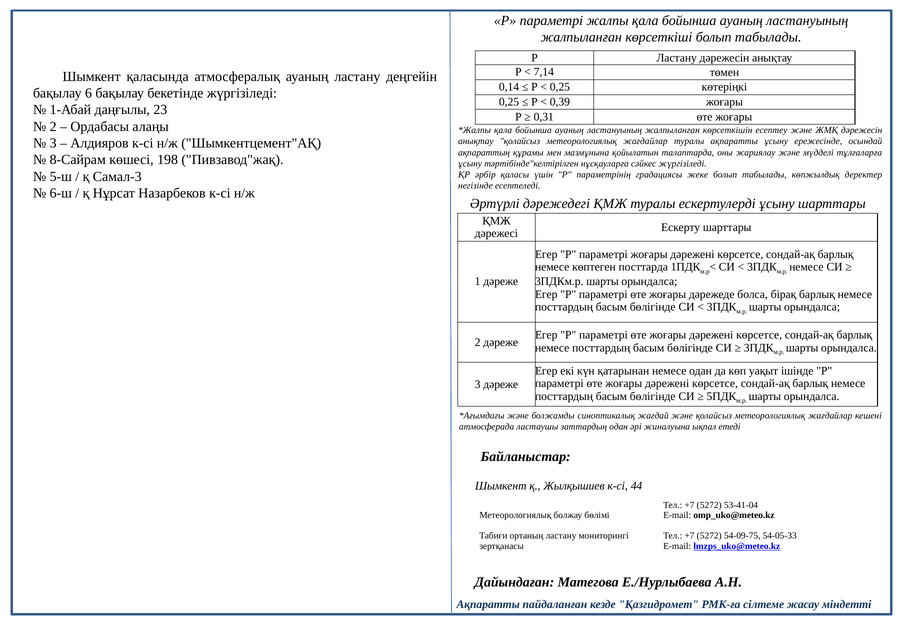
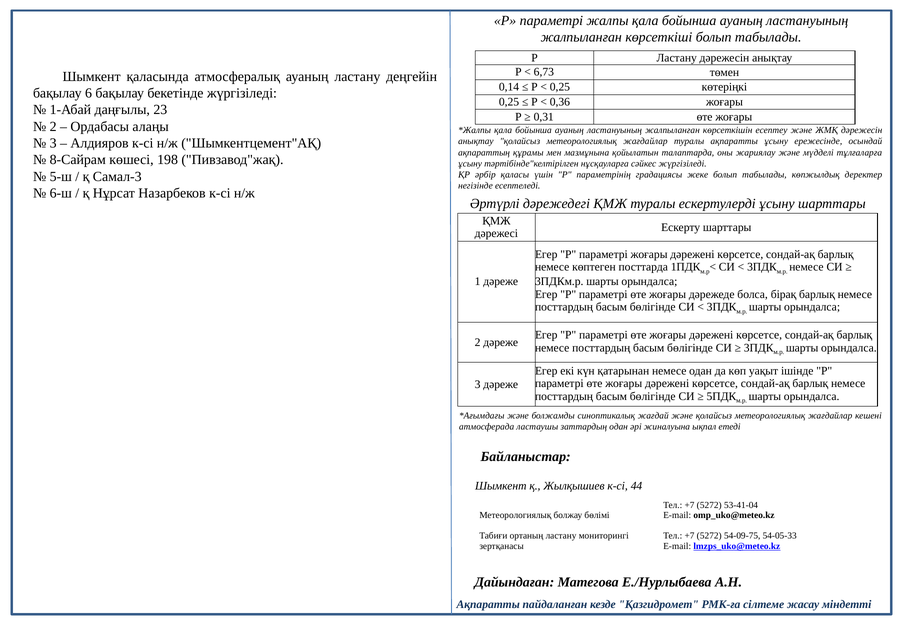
7,14: 7,14 -> 6,73 (544, 72)
0,39: 0,39 -> 0,36 (560, 102)
